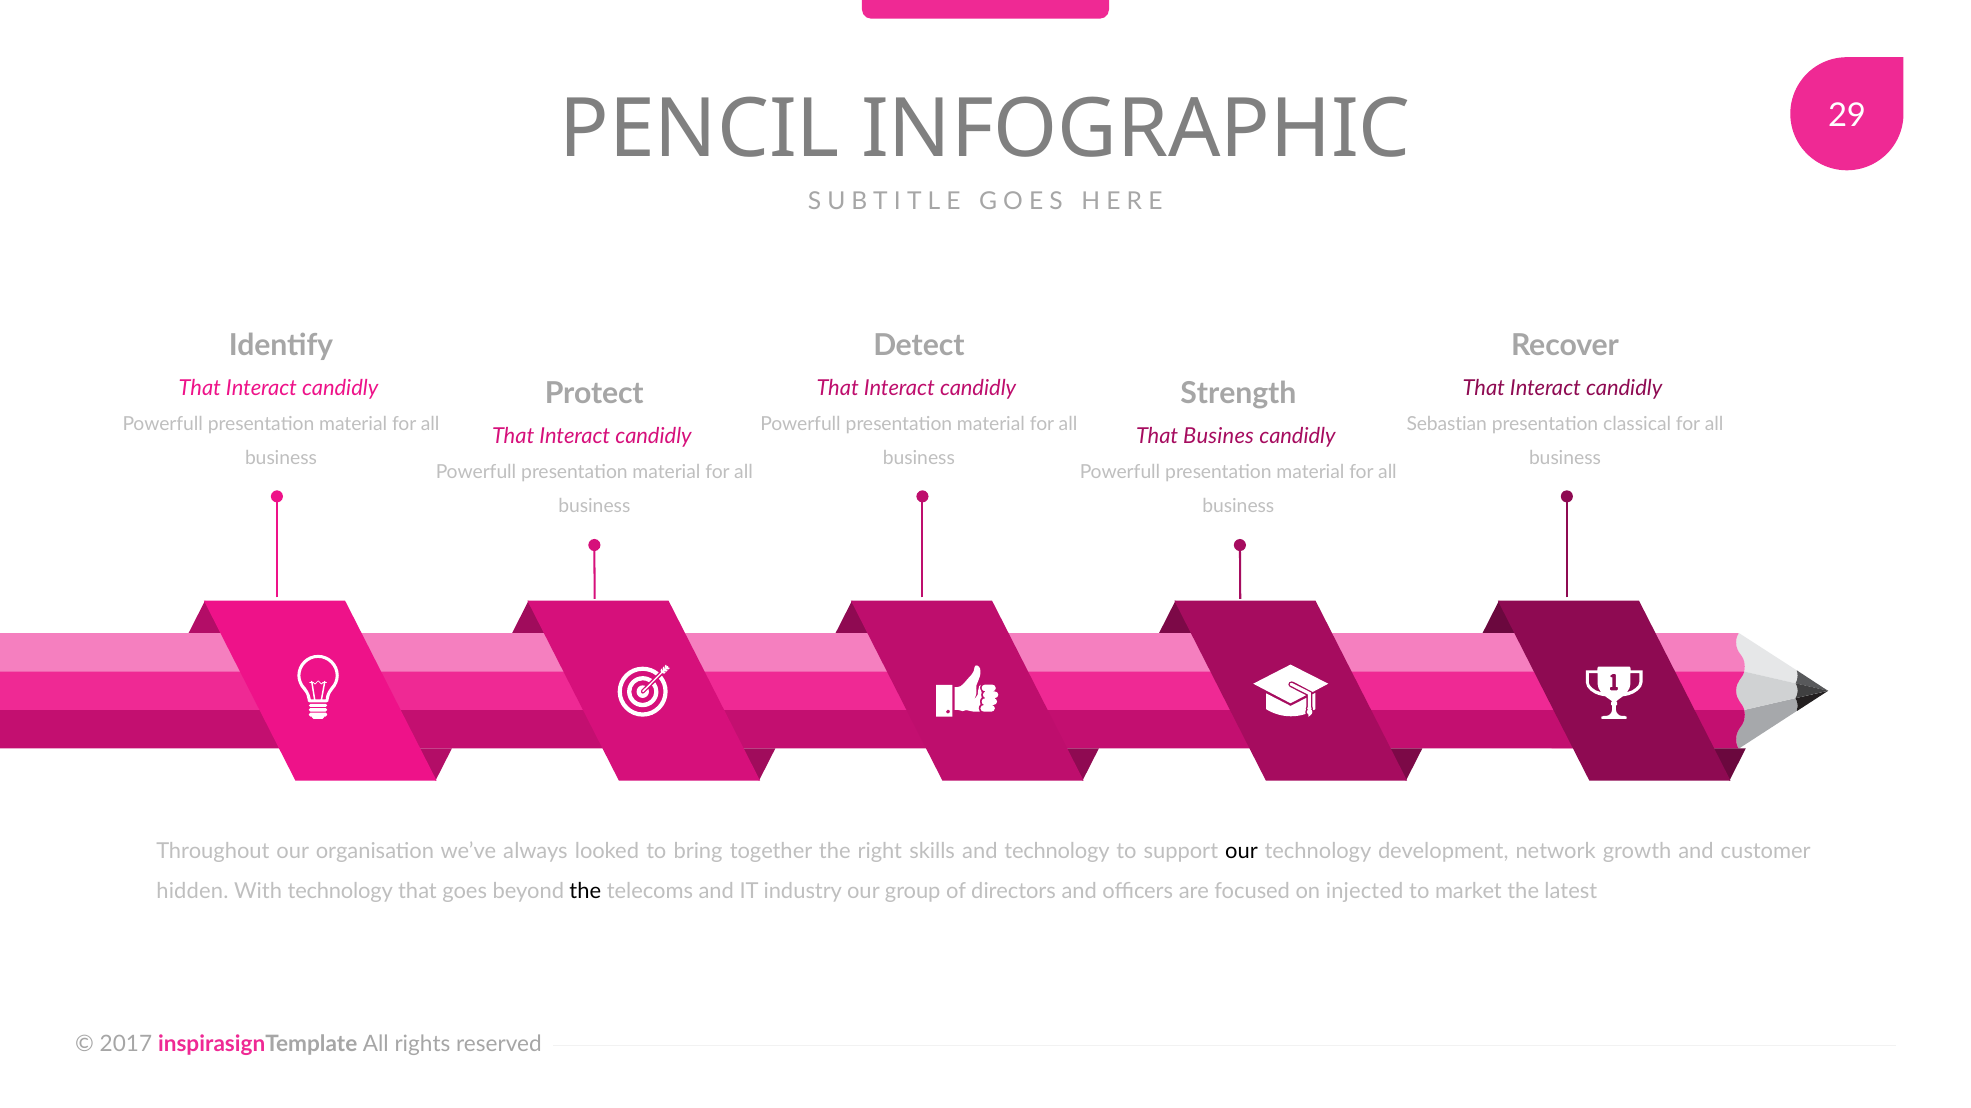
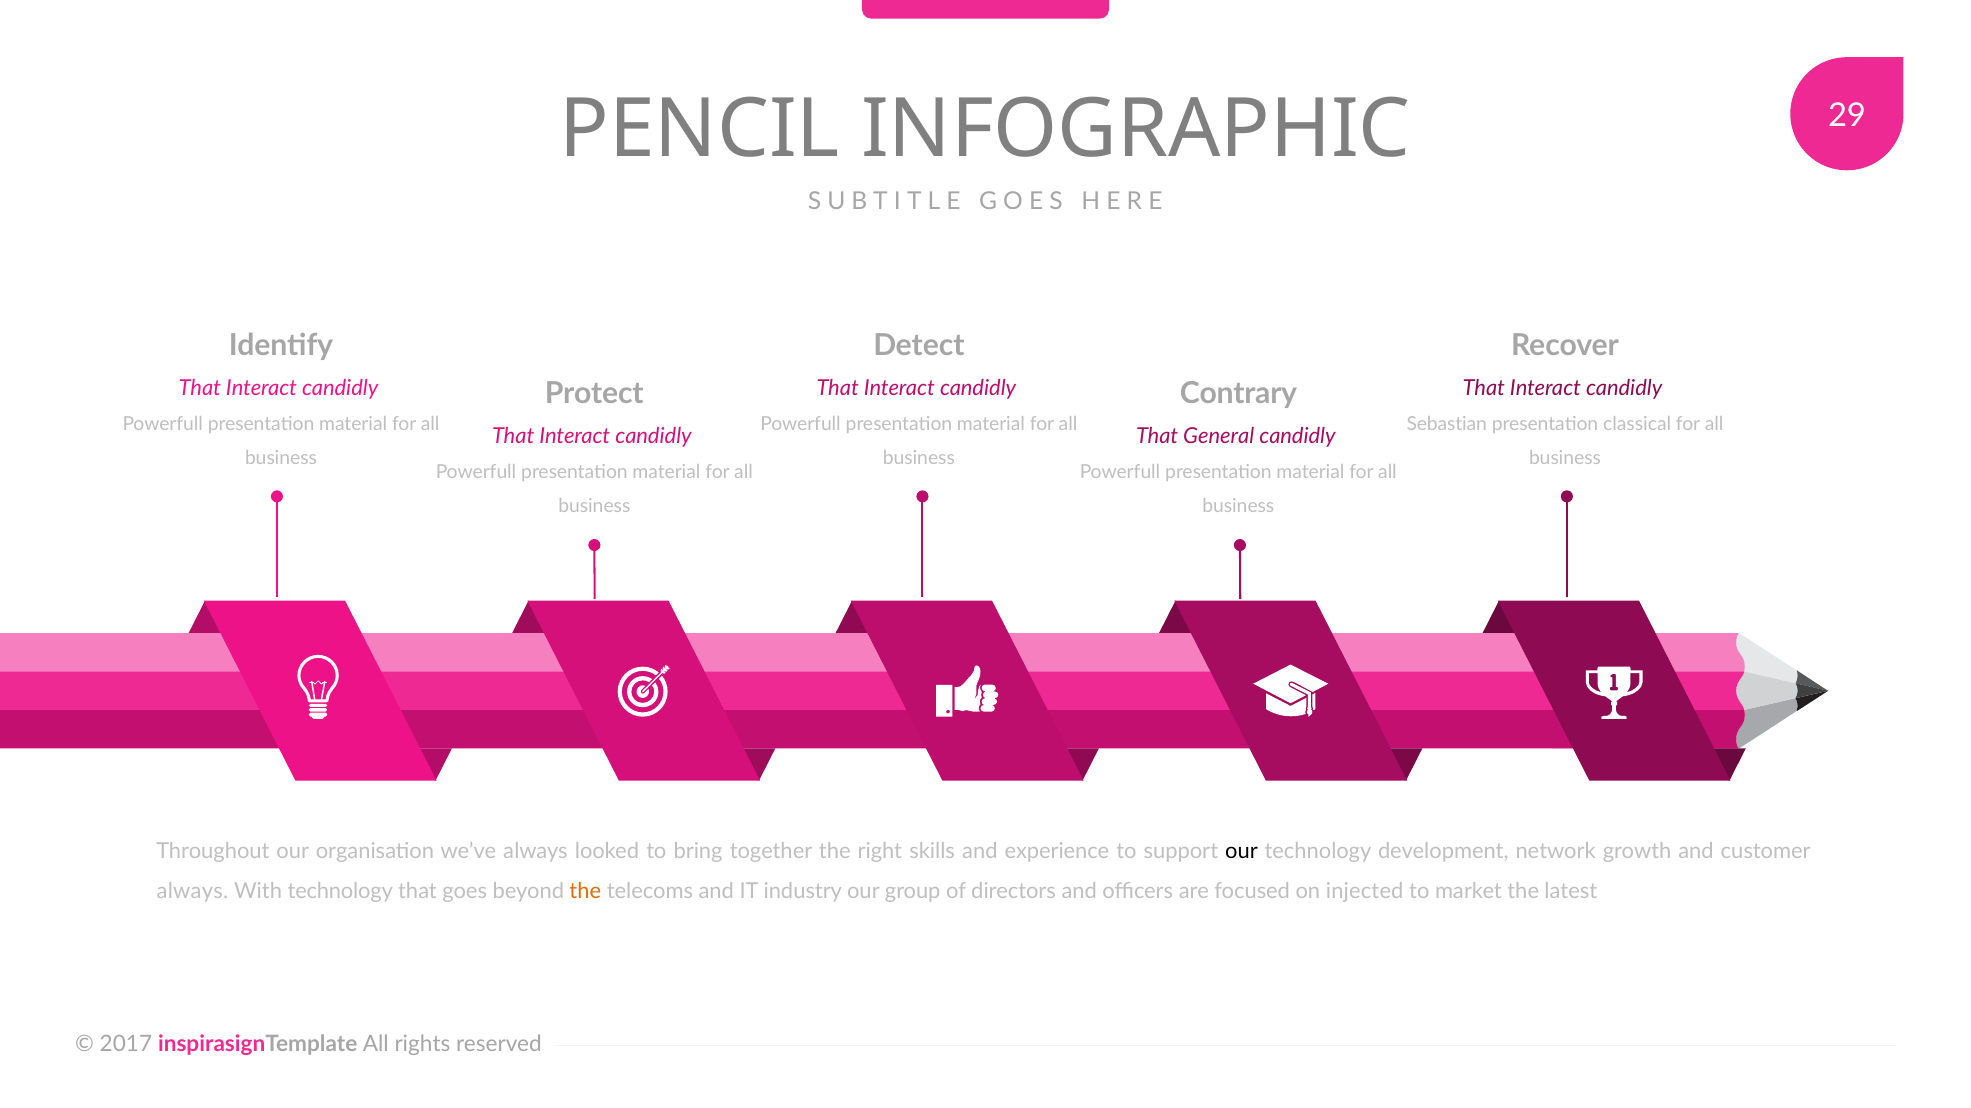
Strength: Strength -> Contrary (1239, 394)
Busines: Busines -> General (1219, 436)
and technology: technology -> experience (1057, 852)
hidden: hidden -> always (192, 892)
the colour: black -> orange (585, 892)
